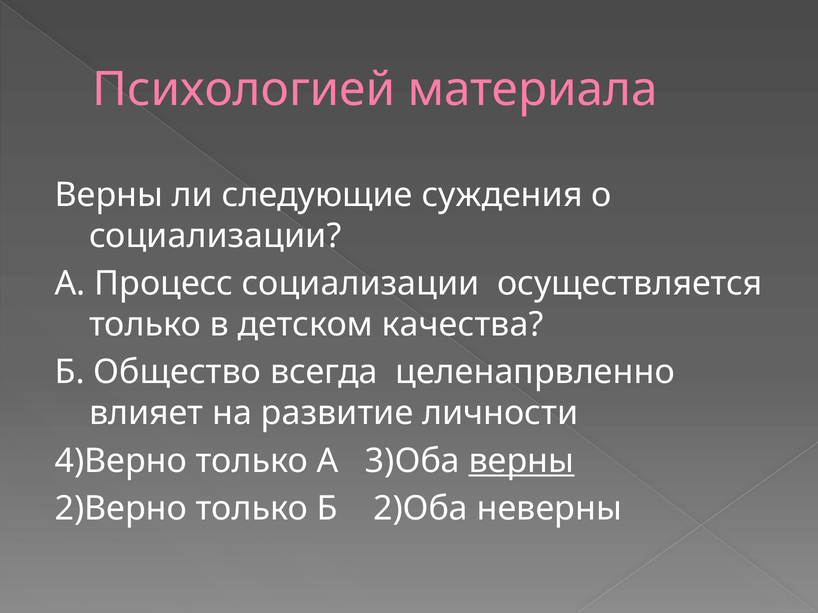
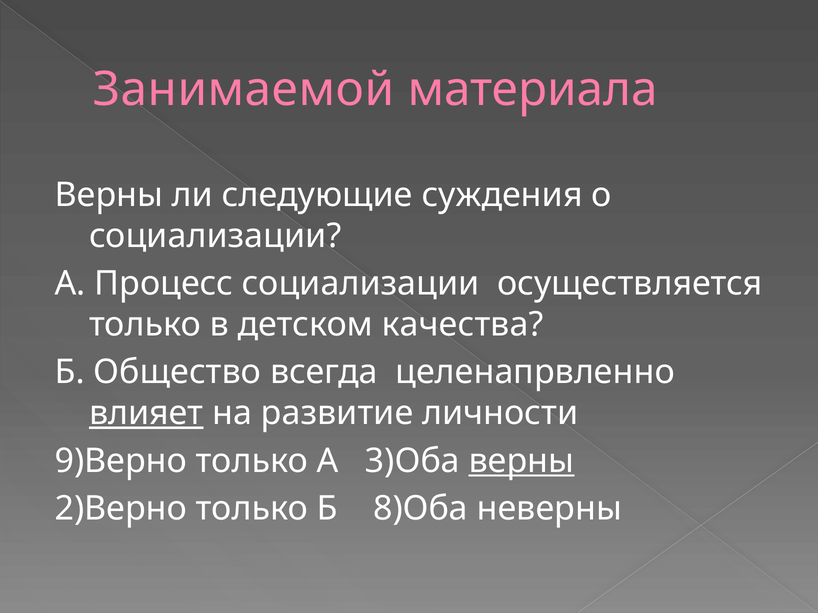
Психологией: Психологией -> Занимаемой (244, 90)
влияет underline: none -> present (146, 413)
4)Верно: 4)Верно -> 9)Верно (121, 461)
2)Оба: 2)Оба -> 8)Оба (420, 509)
